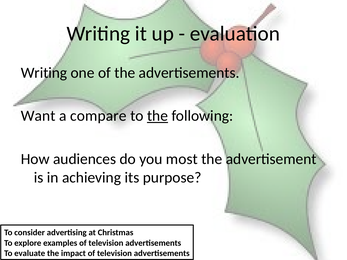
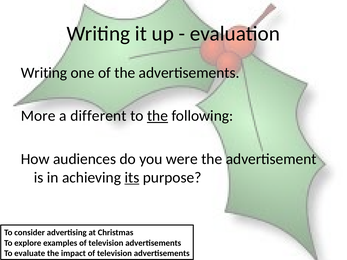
Want: Want -> More (38, 116)
compare: compare -> different (98, 116)
most: most -> were (182, 159)
its underline: none -> present (132, 178)
